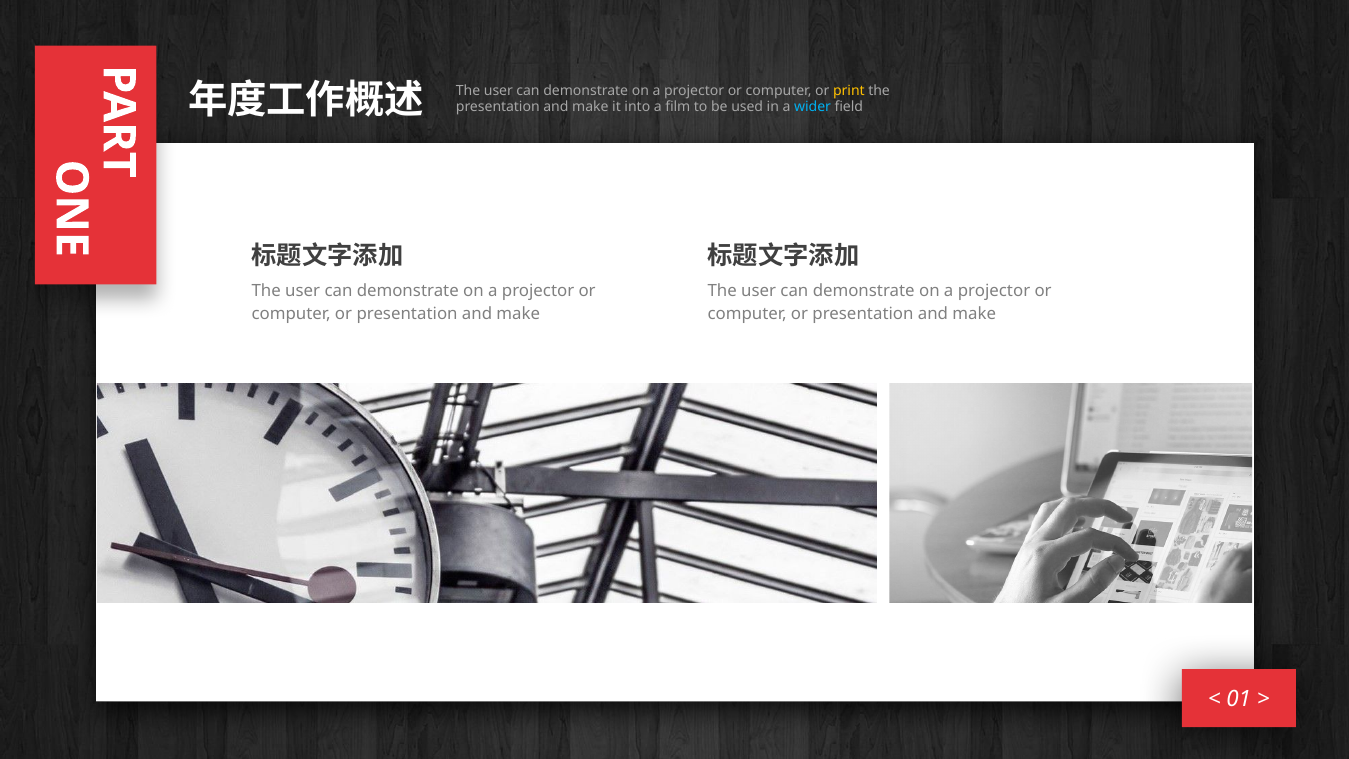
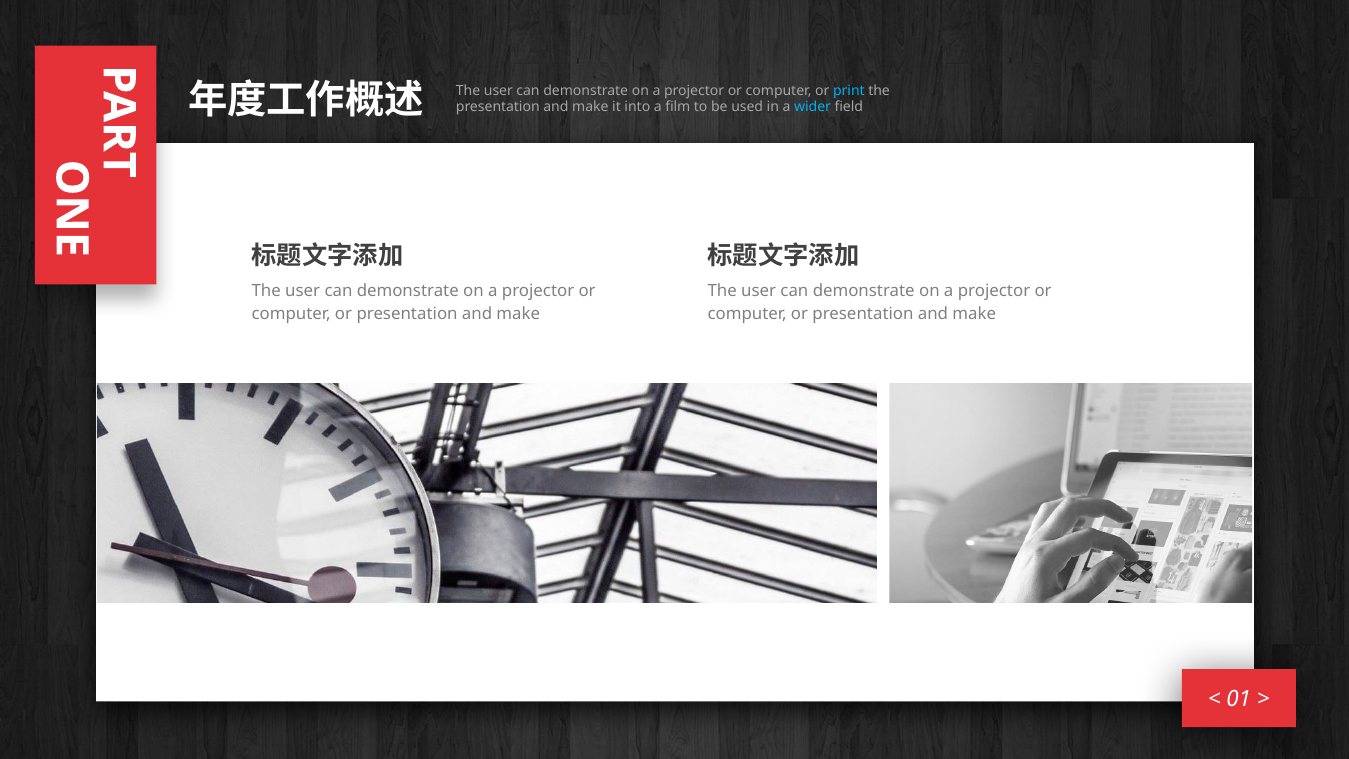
print colour: yellow -> light blue (849, 90)
